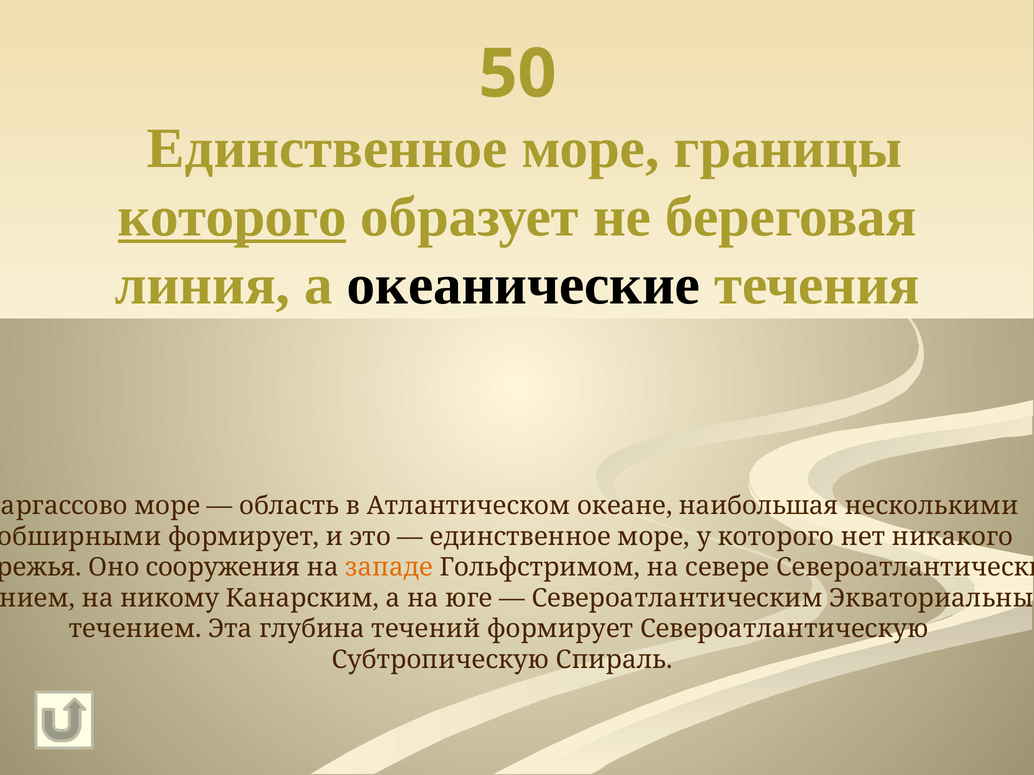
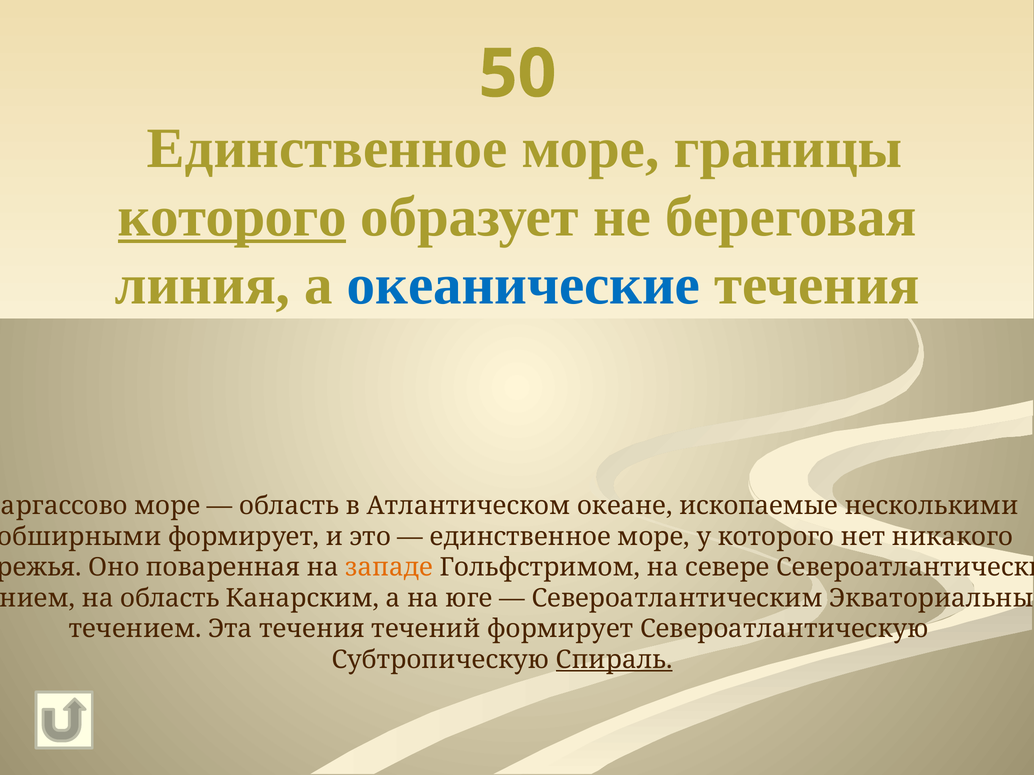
океанические colour: black -> blue (524, 285)
наибольшая: наибольшая -> ископаемые (759, 506)
сооружения: сооружения -> поваренная (223, 568)
на никому: никому -> область (170, 598)
Эта глубина: глубина -> течения (312, 629)
Спираль underline: none -> present (614, 660)
